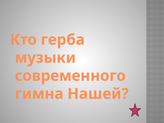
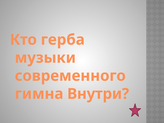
Нашей: Нашей -> Внутри (98, 94)
